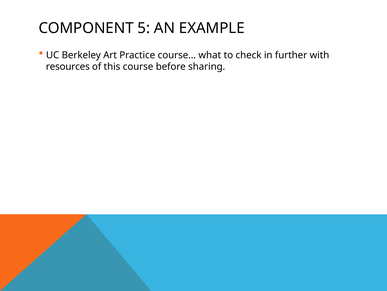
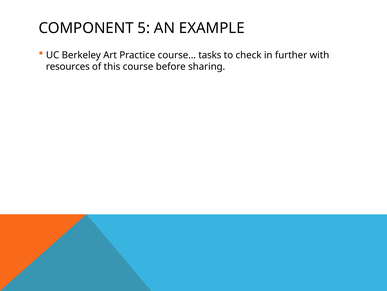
what: what -> tasks (210, 55)
